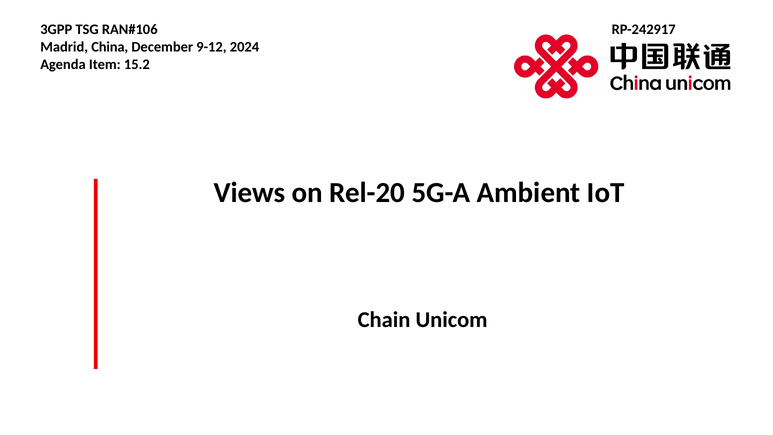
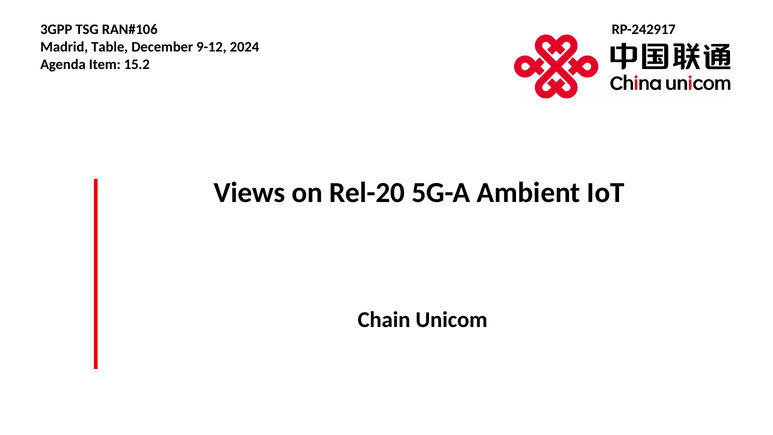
China: China -> Table (110, 47)
